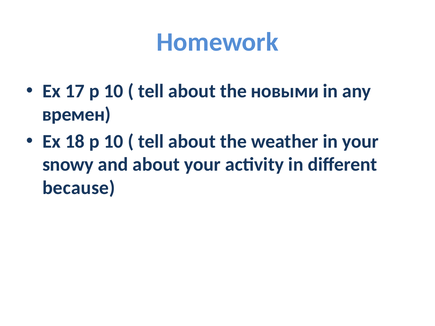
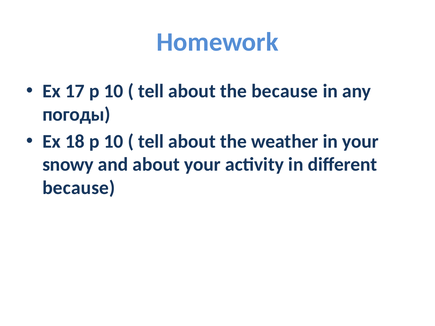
the новыми: новыми -> because (285, 91)
времен: времен -> погоды (76, 114)
